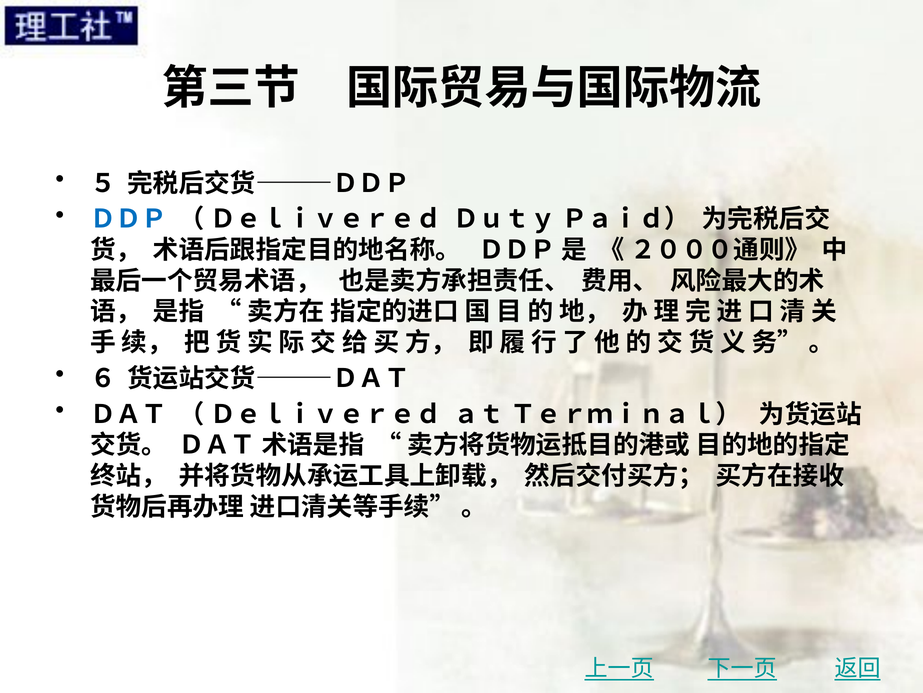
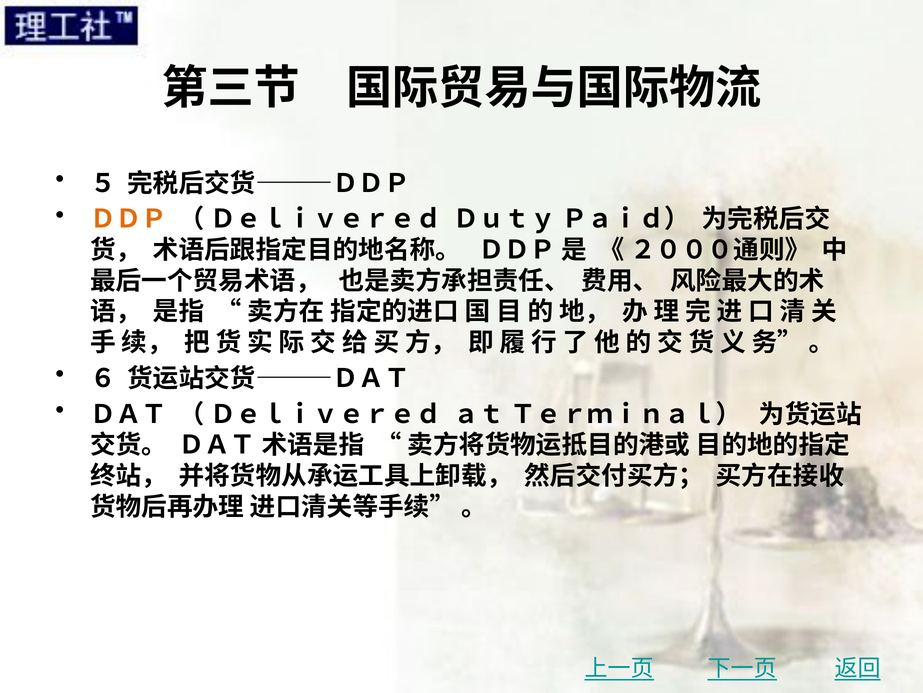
ＤＤＰ colour: blue -> orange (129, 219)
